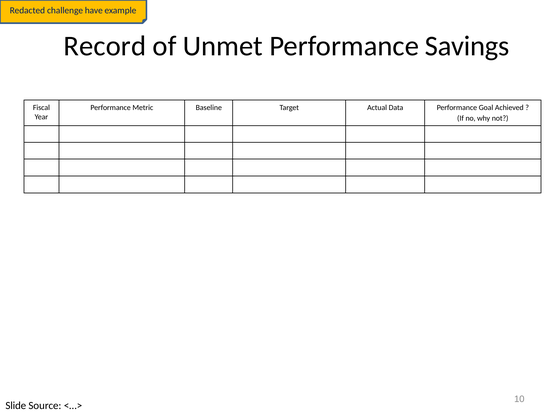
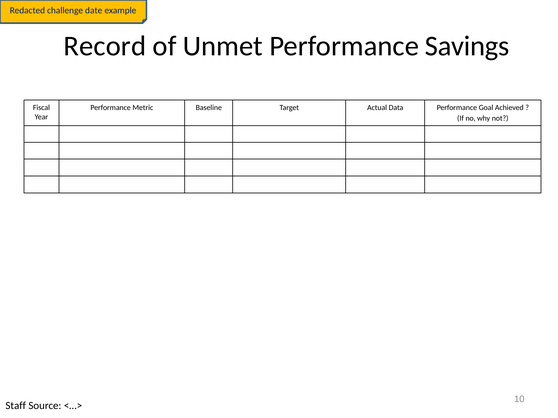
have: have -> date (94, 10)
Slide: Slide -> Staff (16, 406)
